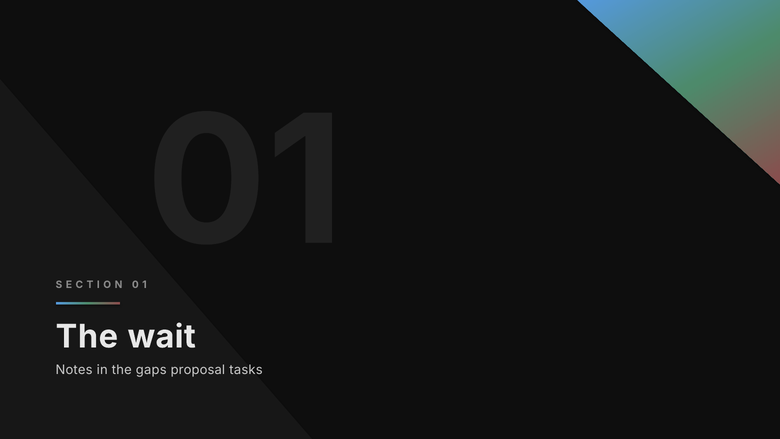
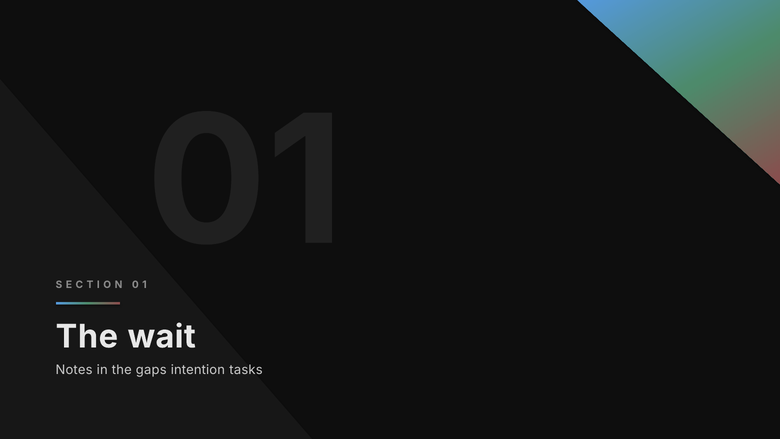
proposal: proposal -> intention (198, 370)
